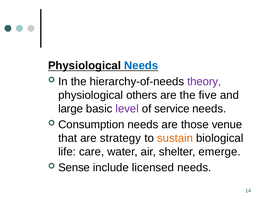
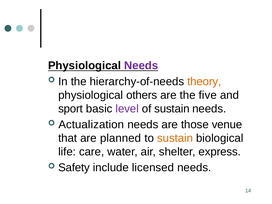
Needs colour: blue -> purple (141, 66)
theory colour: purple -> orange (204, 81)
large: large -> sport (71, 109)
of service: service -> sustain (172, 109)
Consumption: Consumption -> Actualization (91, 125)
strategy: strategy -> planned (121, 138)
emerge: emerge -> express (220, 152)
Sense: Sense -> Safety (74, 168)
